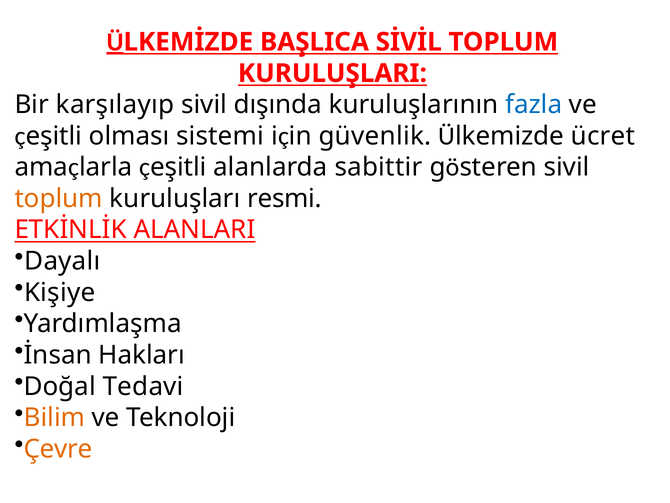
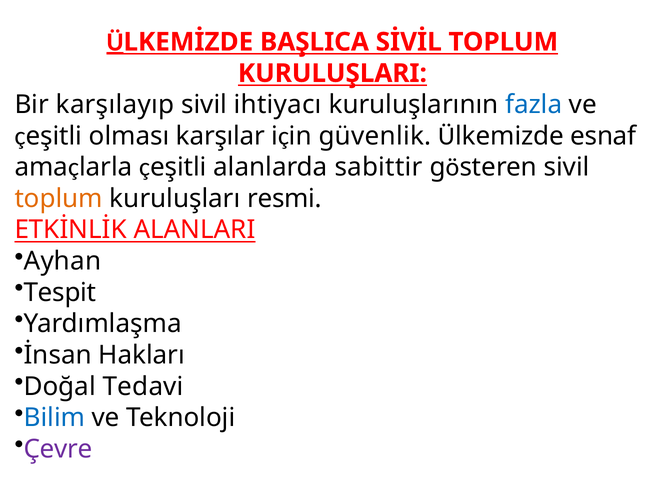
dışında: dışında -> ihtiyacı (278, 105)
sistemi: sistemi -> karşılar (220, 136)
ücret: ücret -> esnaf (603, 136)
Dayalı: Dayalı -> Ayhan (62, 261)
Kişiye: Kişiye -> Tespit (60, 292)
Bilim colour: orange -> blue (54, 417)
Çevre colour: orange -> purple (58, 449)
